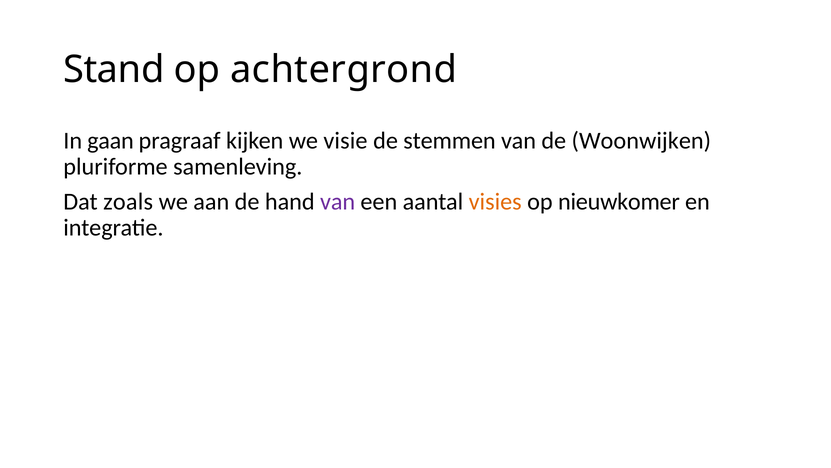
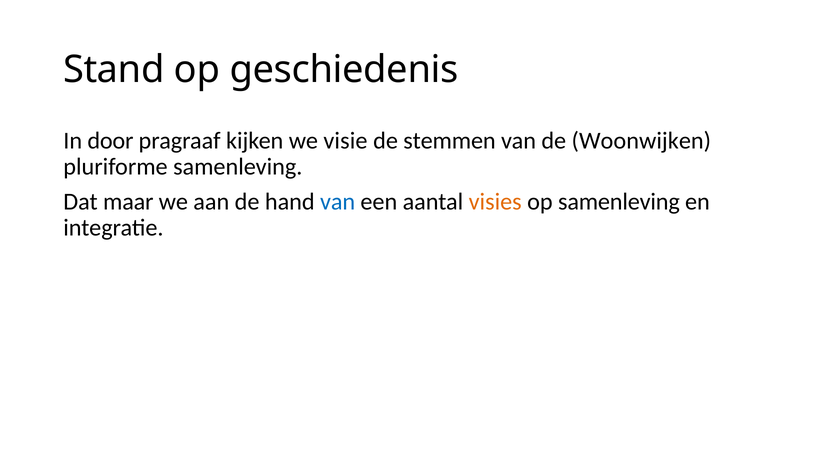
achtergrond: achtergrond -> geschiedenis (344, 70)
gaan: gaan -> door (110, 140)
zoals: zoals -> maar (128, 202)
van colour: purple -> blue (338, 202)
op nieuwkomer: nieuwkomer -> samenleving (619, 202)
